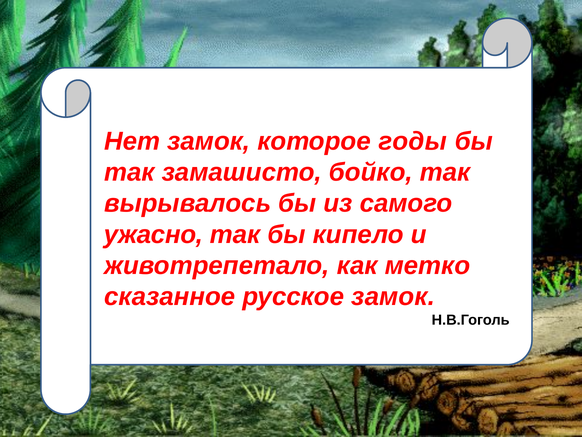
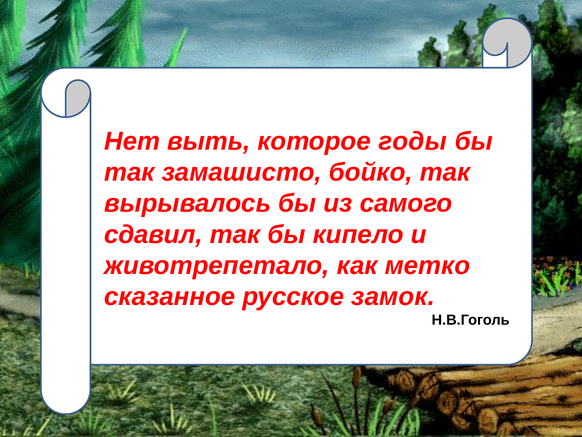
Нет замок: замок -> выть (209, 141)
ужасно: ужасно -> сдавил (153, 234)
